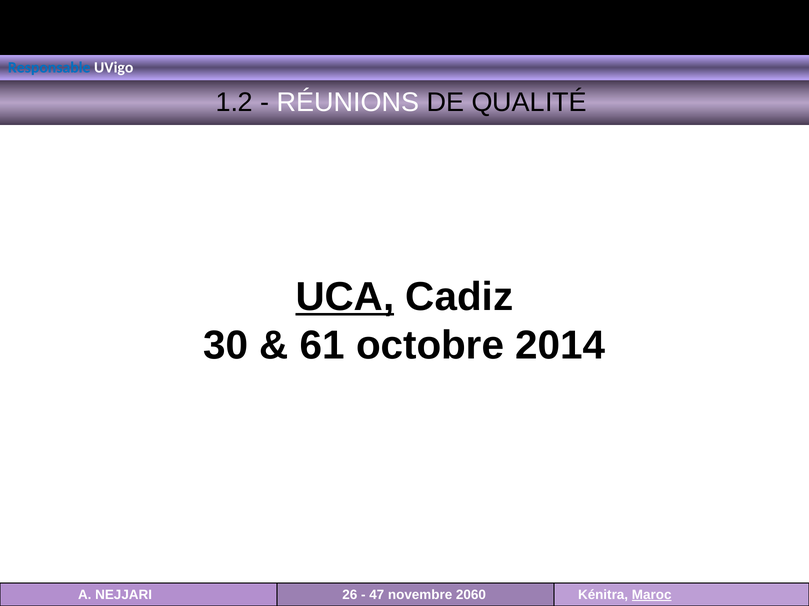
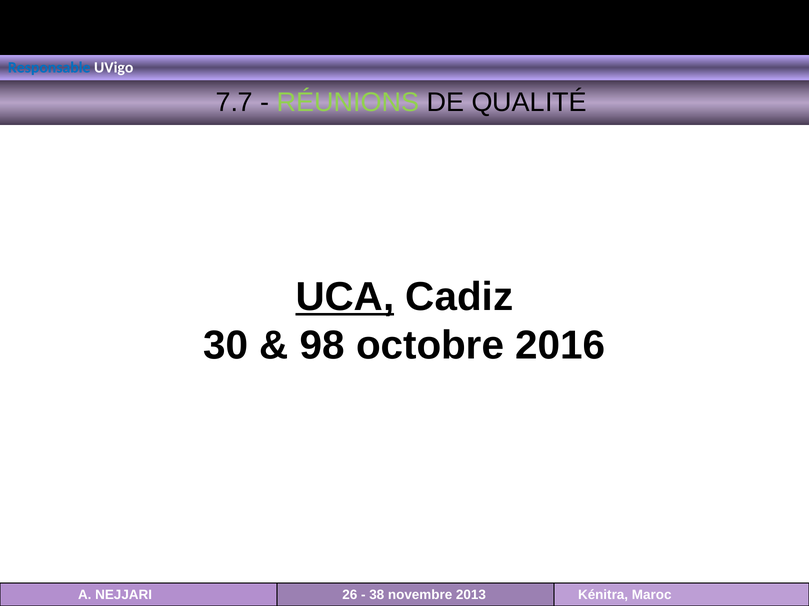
1.2: 1.2 -> 7.7 (234, 102)
RÉUNIONS colour: white -> light green (348, 102)
61: 61 -> 98 (322, 346)
2014: 2014 -> 2016 (560, 346)
47: 47 -> 38 (377, 595)
2060: 2060 -> 2013 (471, 595)
Maroc underline: present -> none (652, 595)
